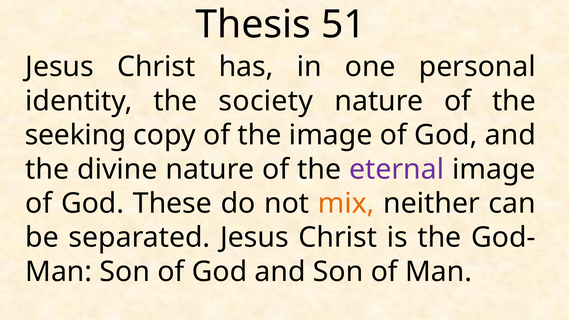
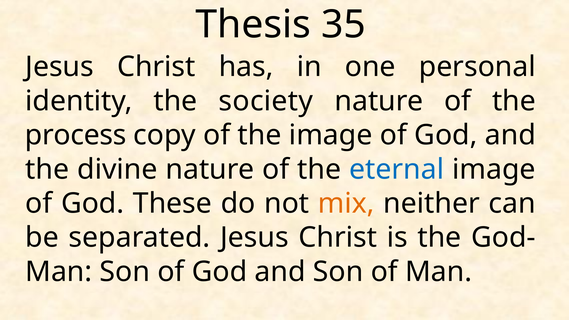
51: 51 -> 35 (343, 25)
seeking: seeking -> process (76, 135)
eternal colour: purple -> blue (397, 169)
